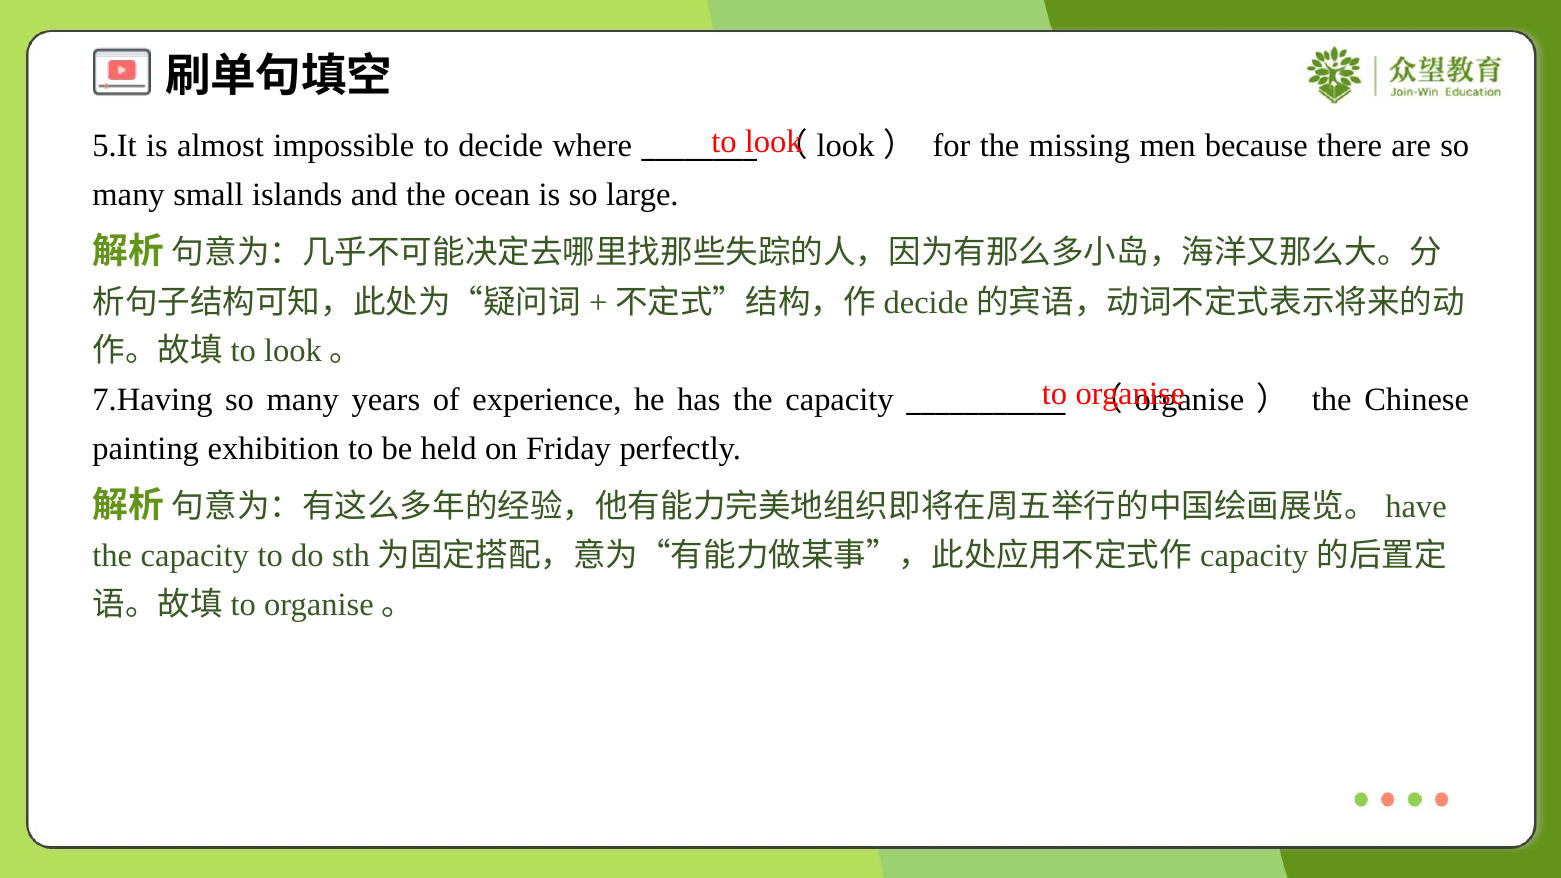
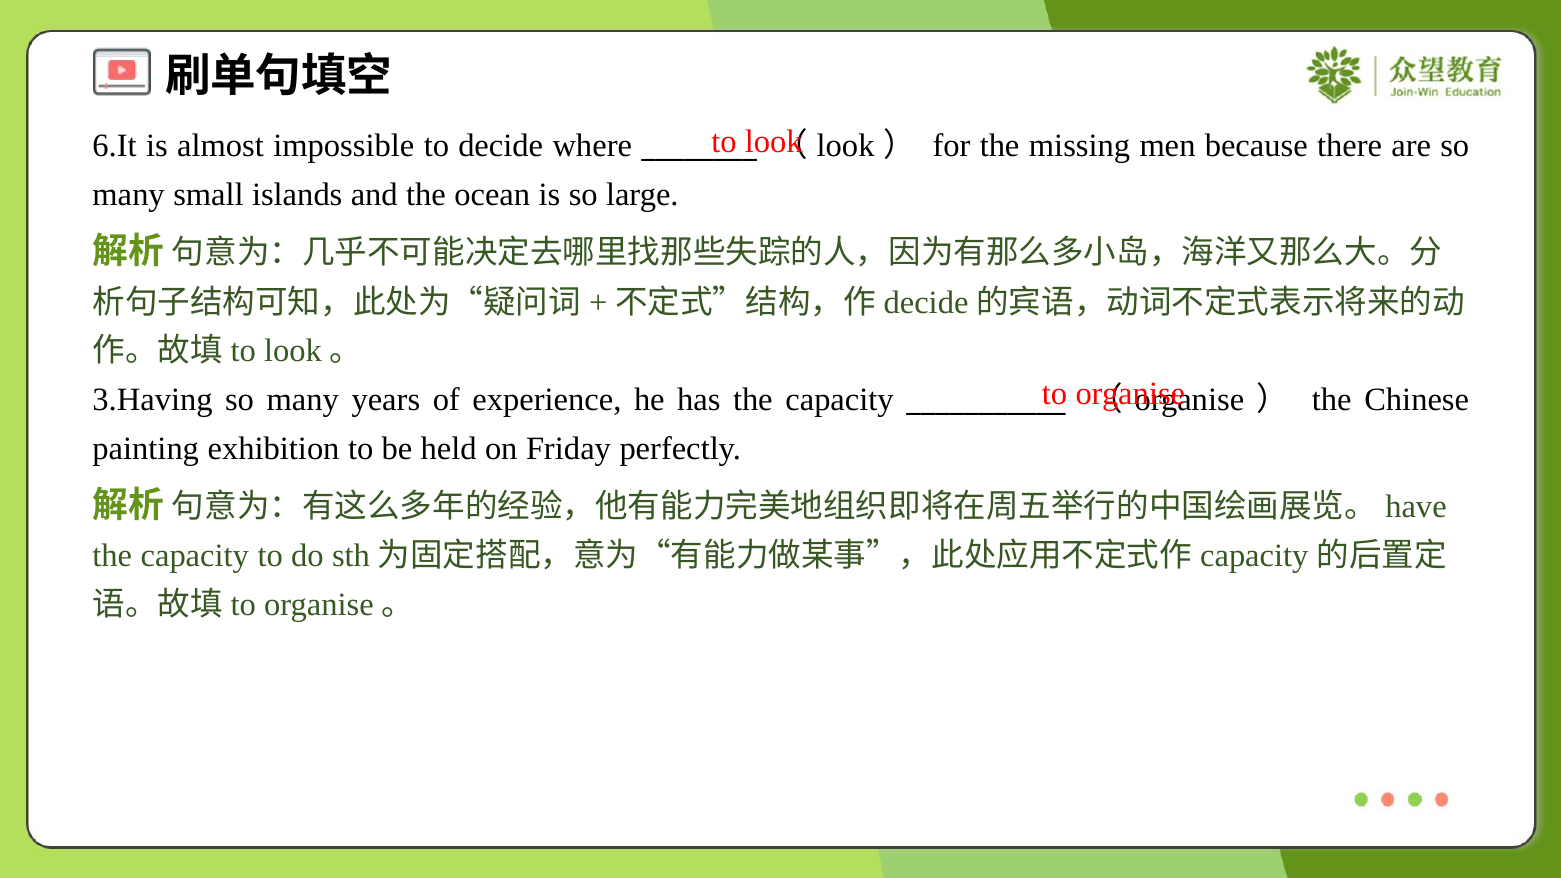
5.It: 5.It -> 6.It (115, 146)
7.Having: 7.Having -> 3.Having (153, 400)
